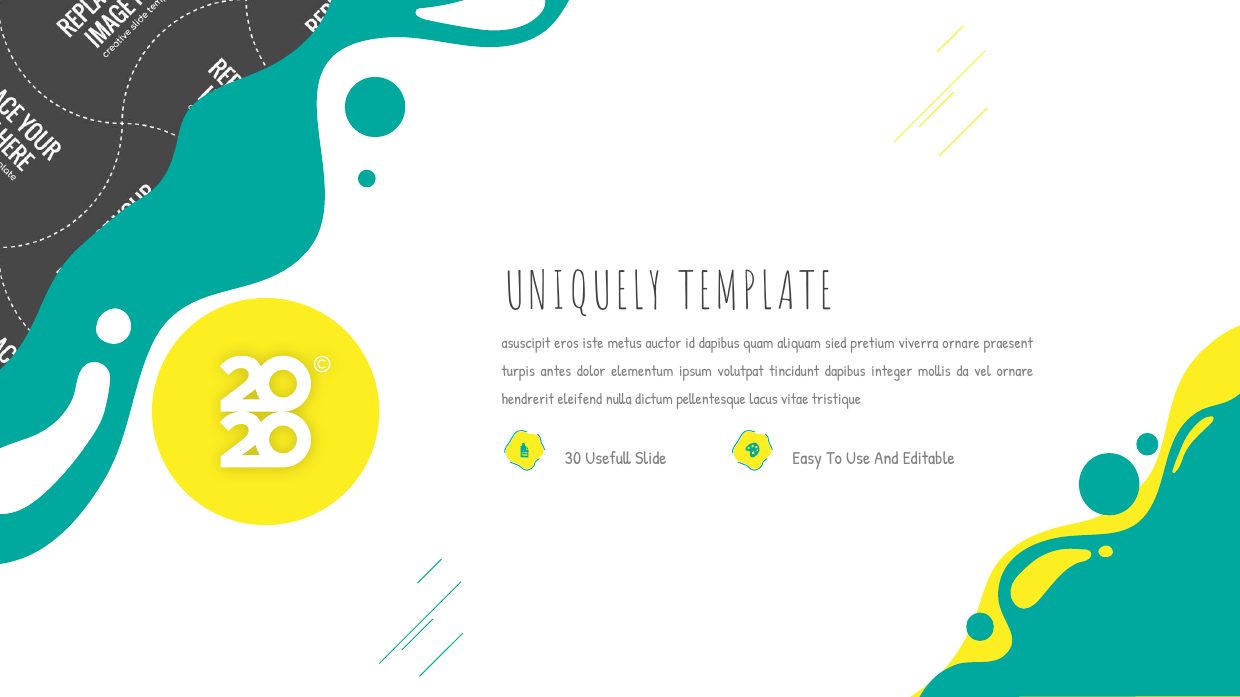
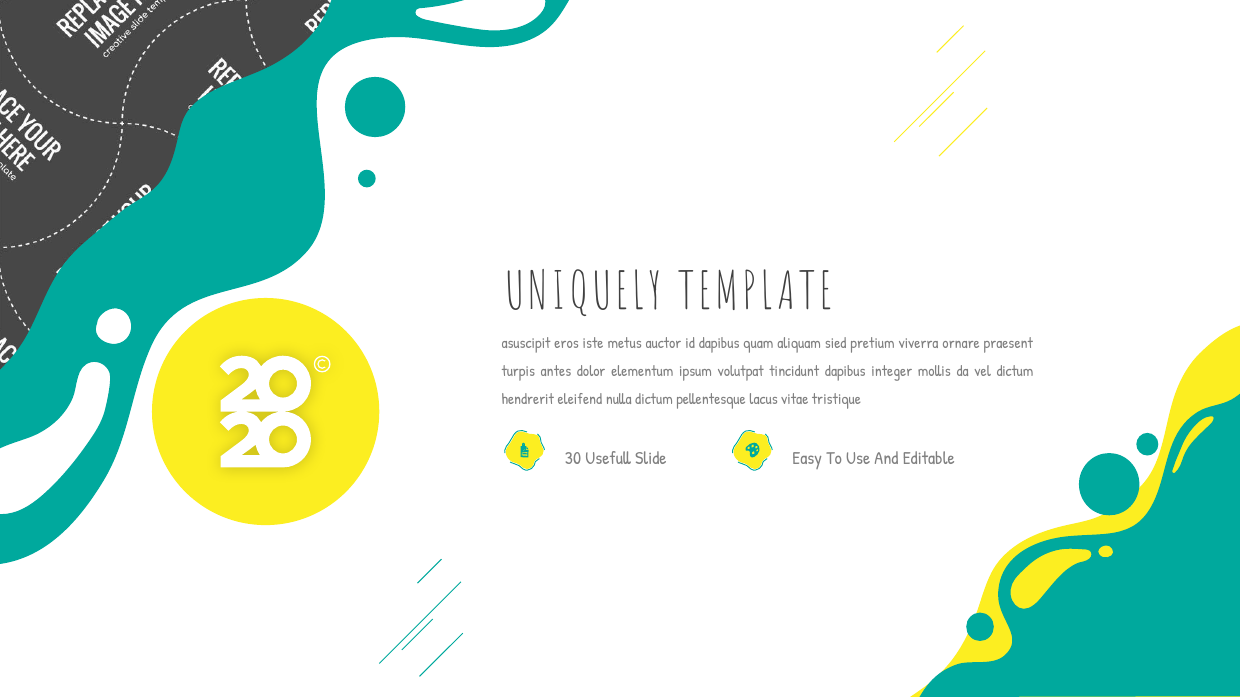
ornare: ornare -> dictum (1015, 371)
